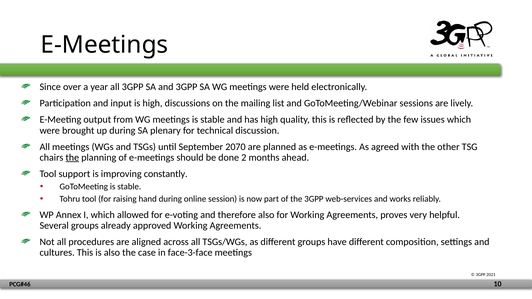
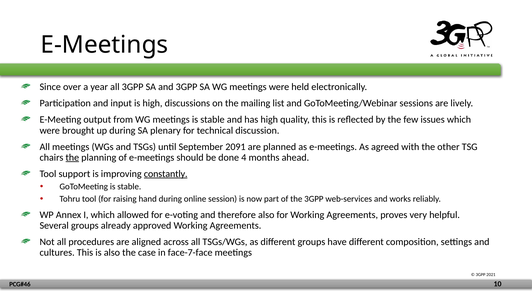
2070: 2070 -> 2091 (235, 147)
2: 2 -> 4 (244, 158)
constantly underline: none -> present (166, 174)
face-3-face: face-3-face -> face-7-face (190, 253)
